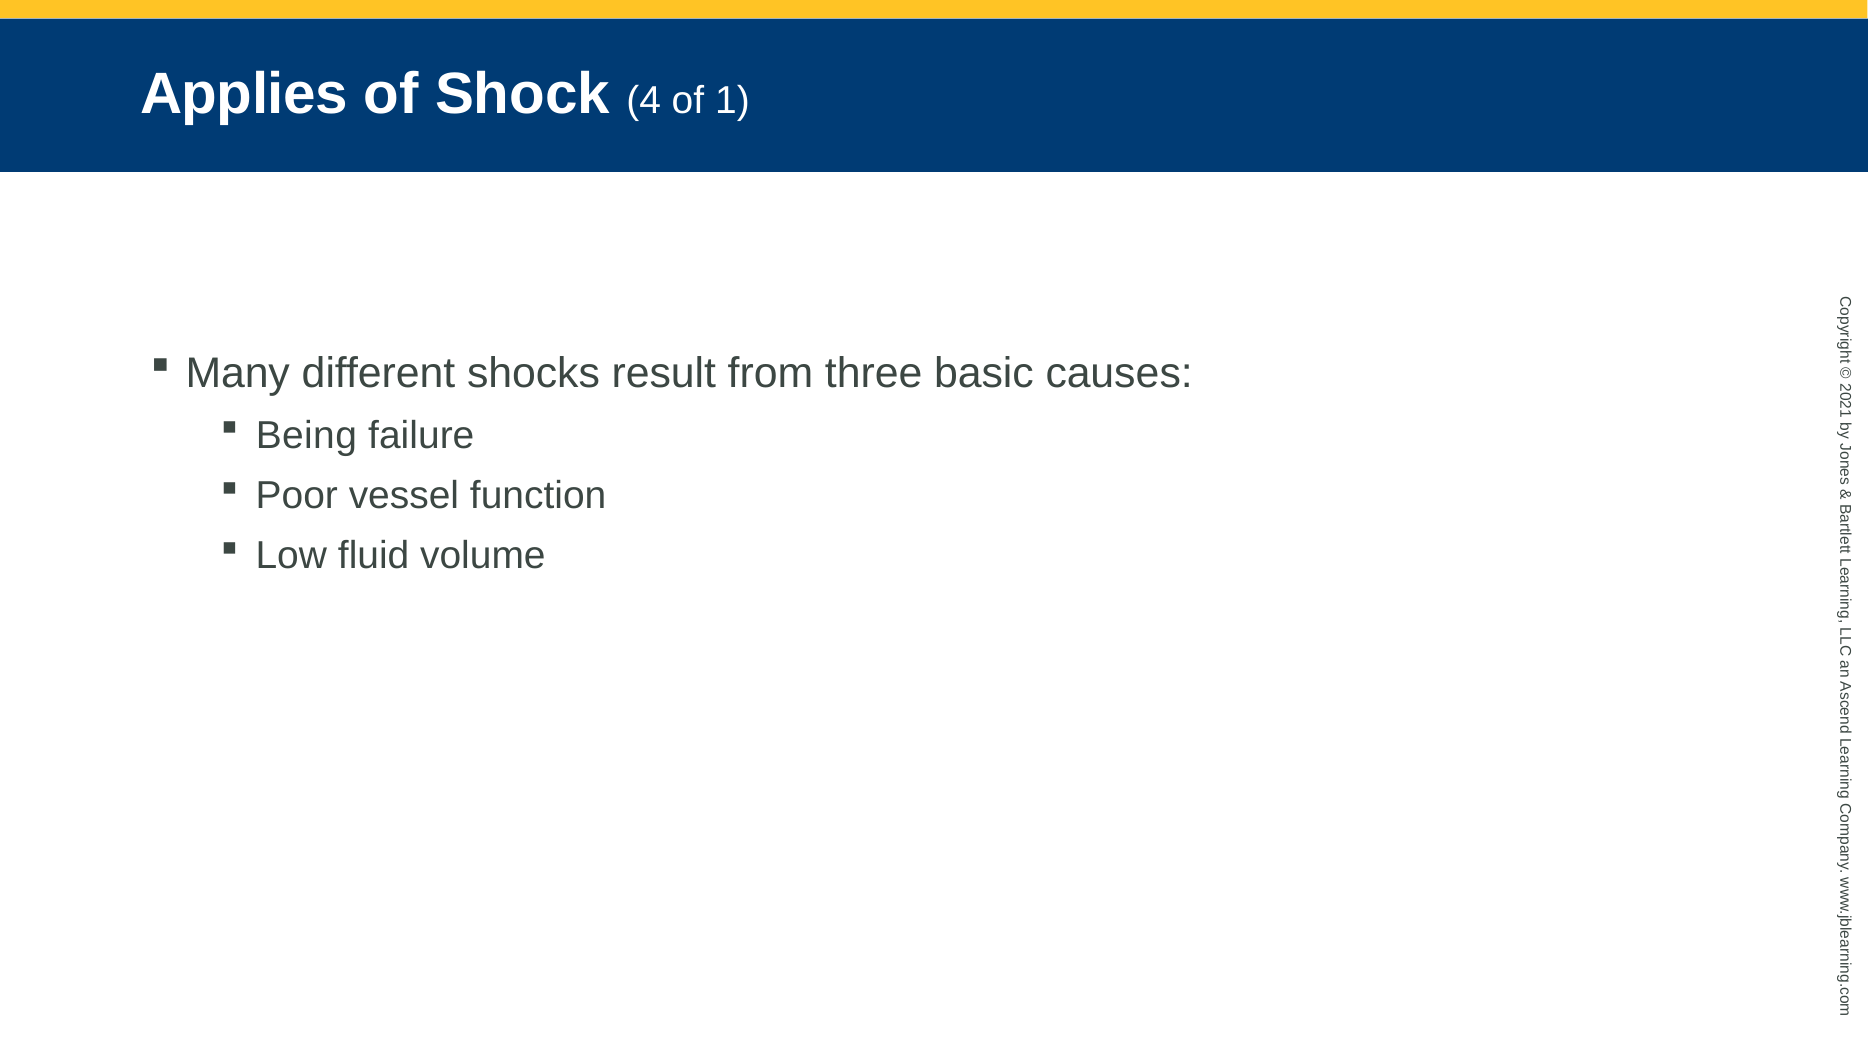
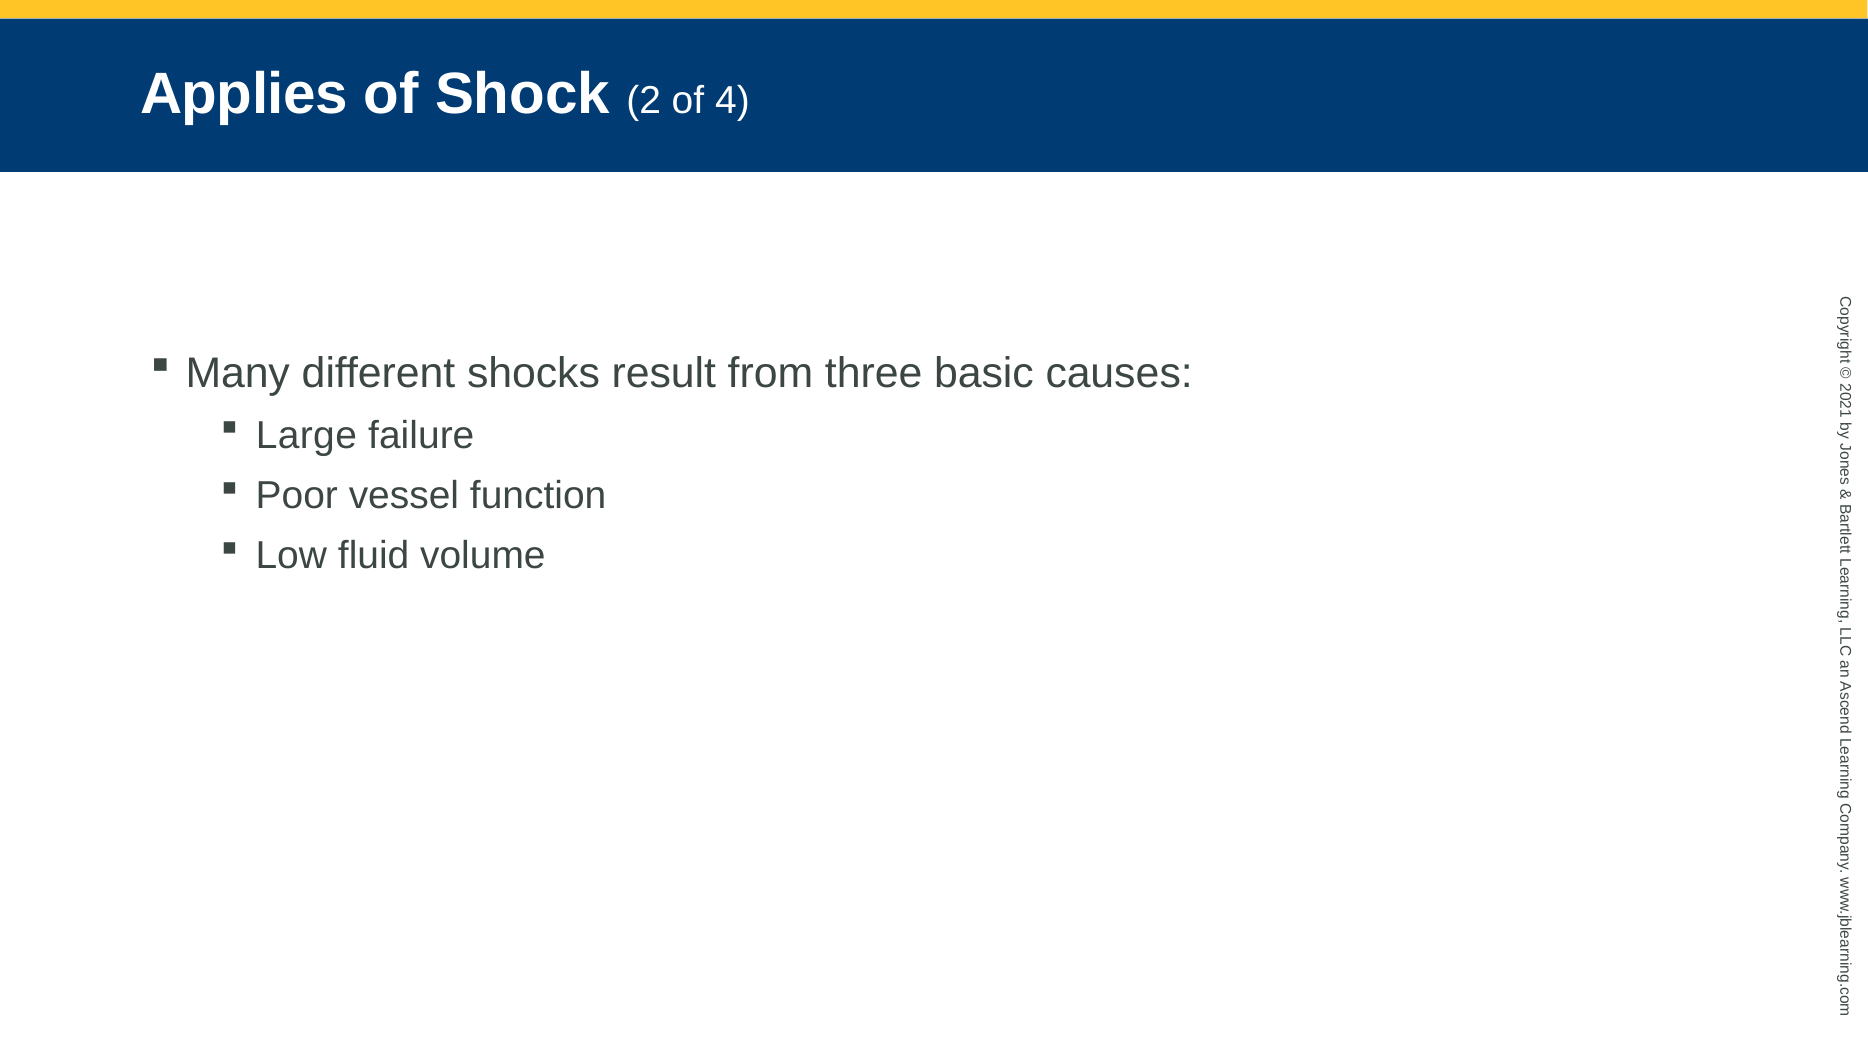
Shock 4: 4 -> 2 (644, 100)
of 1: 1 -> 4 (732, 100)
Being: Being -> Large (306, 436)
